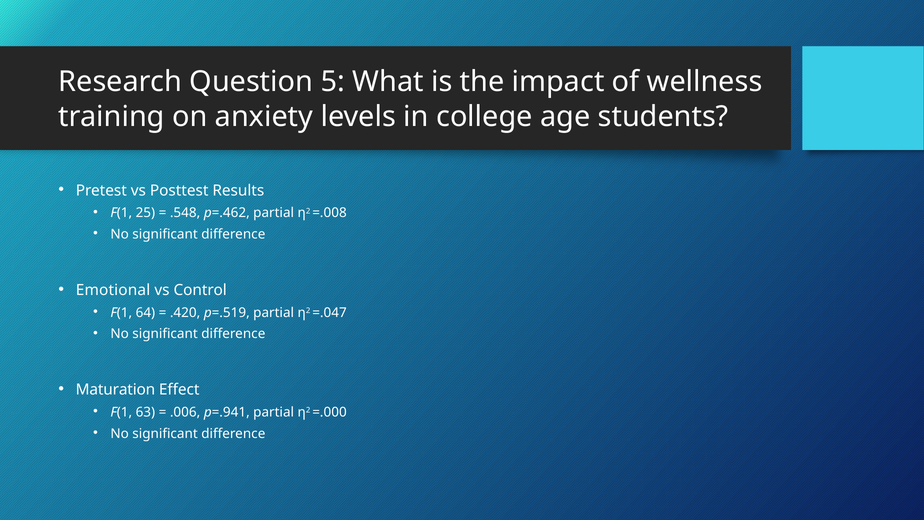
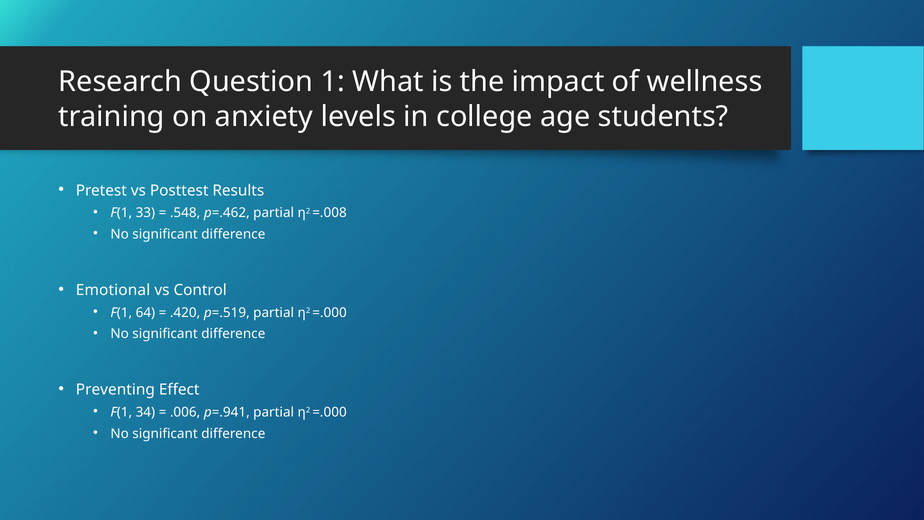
5: 5 -> 1 (333, 81)
25: 25 -> 33 (145, 213)
p=.519 partial η2 =.047: =.047 -> =.000 (329, 312)
Maturation: Maturation -> Preventing (115, 390)
63: 63 -> 34 (145, 412)
